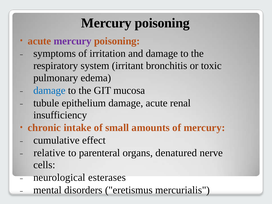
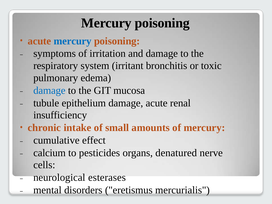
mercury colour: purple -> blue (73, 41)
relative: relative -> calcium (49, 153)
parenteral: parenteral -> pesticides (99, 153)
